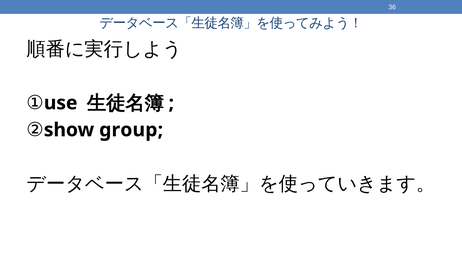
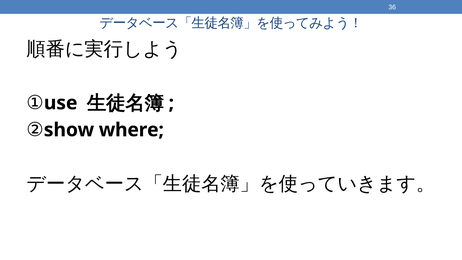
group: group -> where (131, 130)
